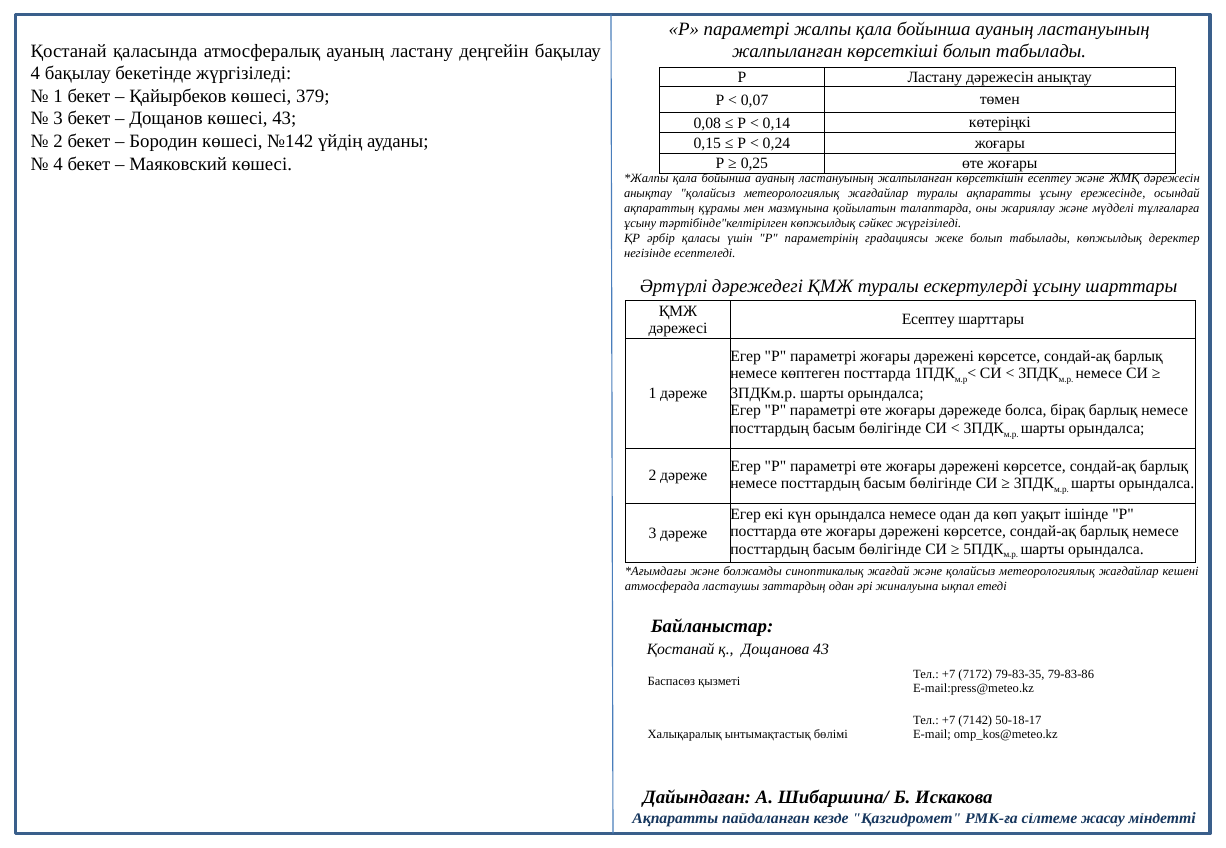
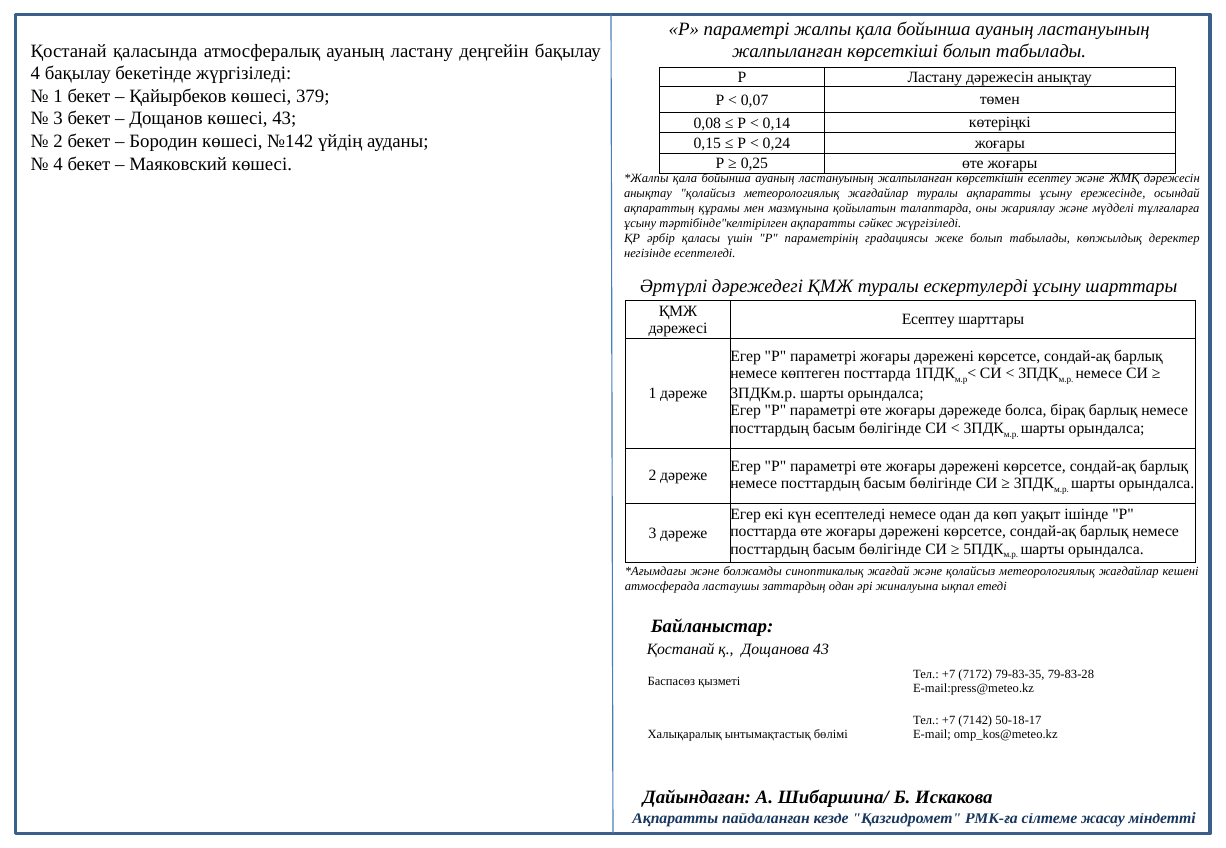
тәртібінде"келтірілген көпжылдық: көпжылдық -> ақпаратты (823, 223)
күн орындалса: орындалса -> есептеледі (850, 515)
79-83-86: 79-83-86 -> 79-83-28 (1071, 675)
